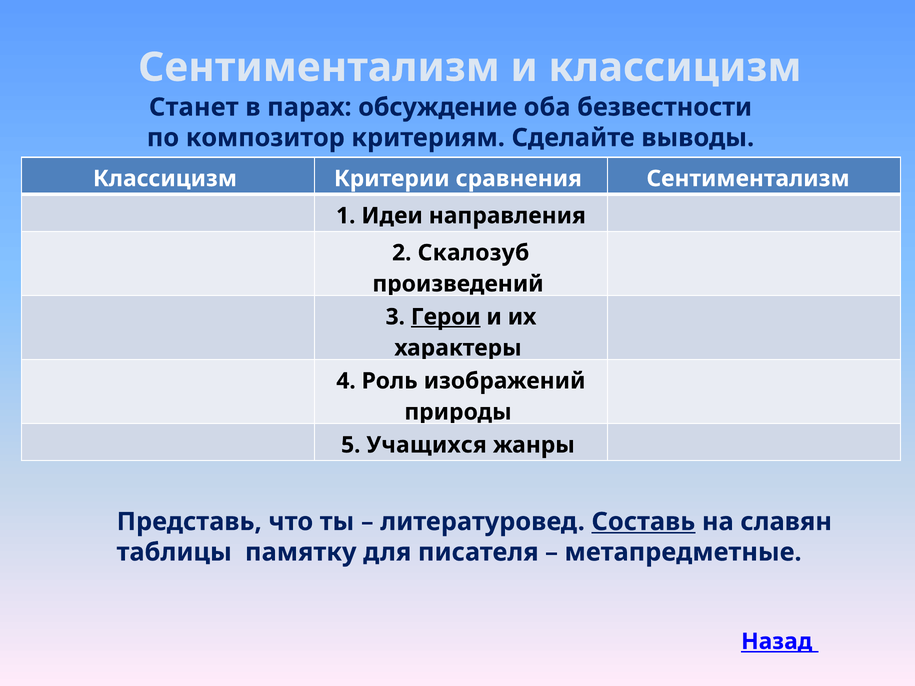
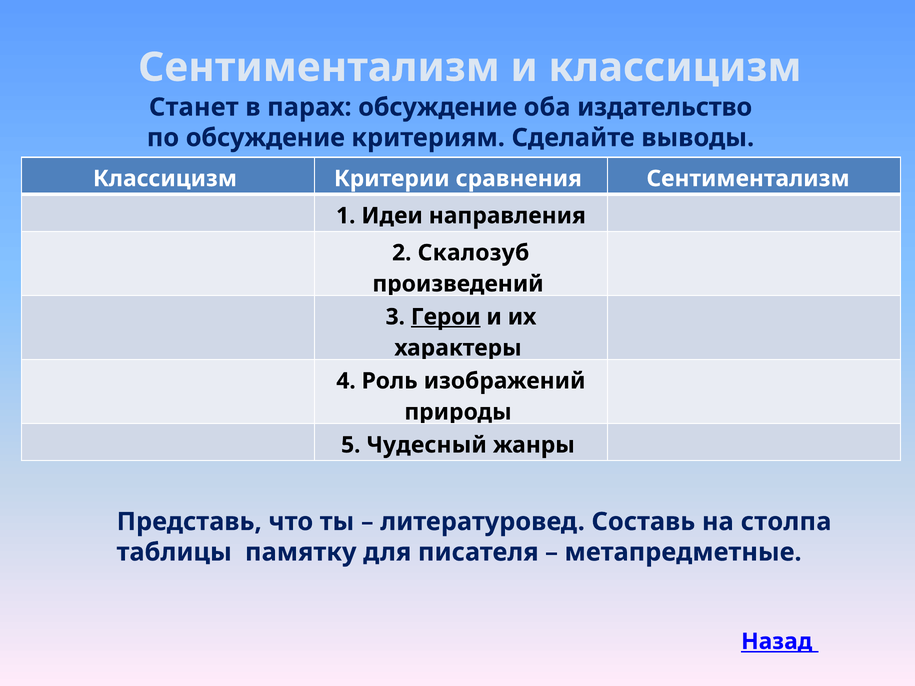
безвестности: безвестности -> издательство (665, 107)
по композитор: композитор -> обсуждение (265, 138)
Учащихся: Учащихся -> Чудесный (427, 445)
Составь underline: present -> none (643, 522)
славян: славян -> столпа (786, 522)
